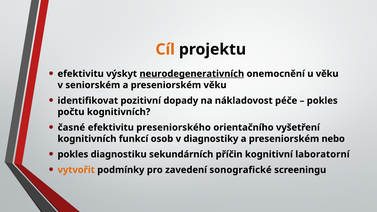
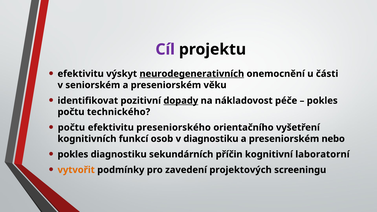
Cíl colour: orange -> purple (165, 49)
u věku: věku -> části (327, 74)
dopady underline: none -> present (181, 101)
počtu kognitivních: kognitivních -> technického (119, 112)
časné: časné -> počtu (71, 127)
v diagnostiky: diagnostiky -> diagnostiku (211, 139)
sonografické: sonografické -> projektových (241, 170)
